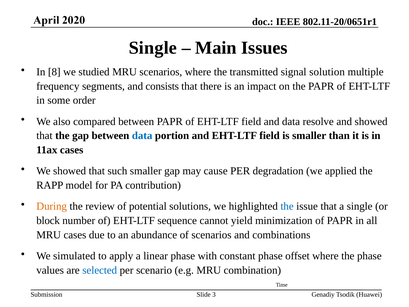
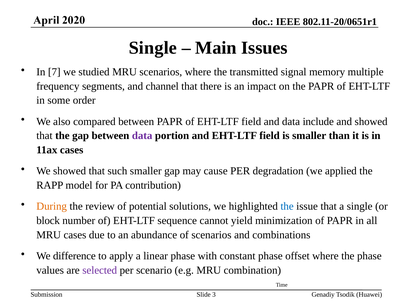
8: 8 -> 7 (54, 72)
solution: solution -> memory (327, 72)
consists: consists -> channel (162, 86)
resolve: resolve -> include (318, 121)
data colour: blue -> purple (142, 136)
simulated: simulated -> difference (74, 256)
selected colour: blue -> purple (100, 270)
